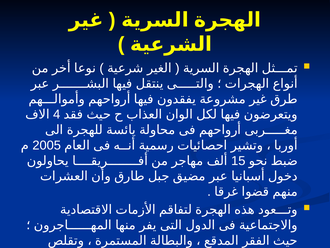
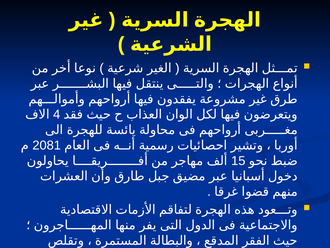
2005: 2005 -> 2081 (47, 145)
